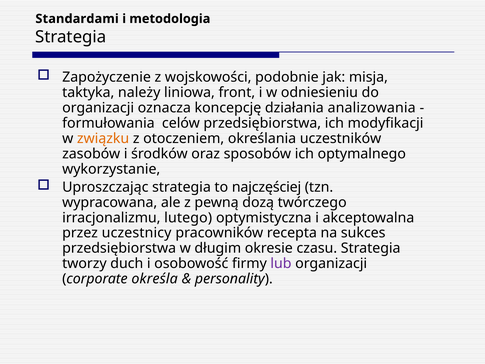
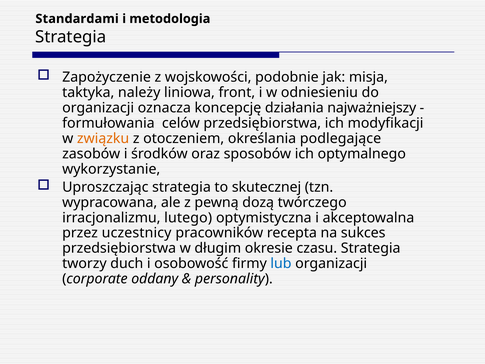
analizowania: analizowania -> najważniejszy (372, 108)
uczestników: uczestników -> podlegające (341, 138)
najczęściej: najczęściej -> skutecznej (267, 187)
lub colour: purple -> blue (281, 263)
określa: określa -> oddany (155, 279)
